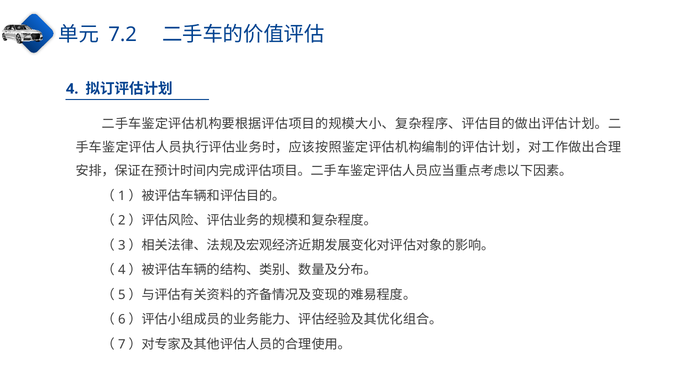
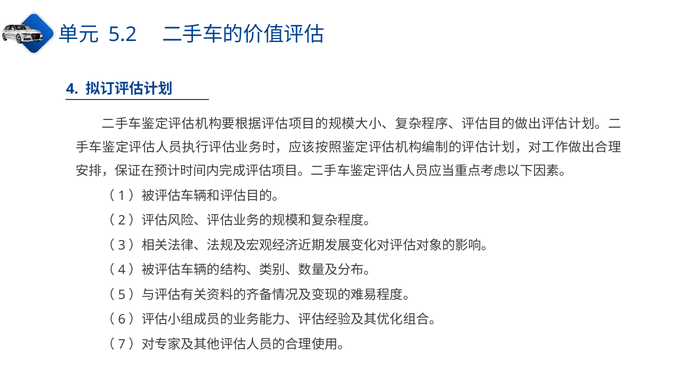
7.2: 7.2 -> 5.2 (123, 35)
